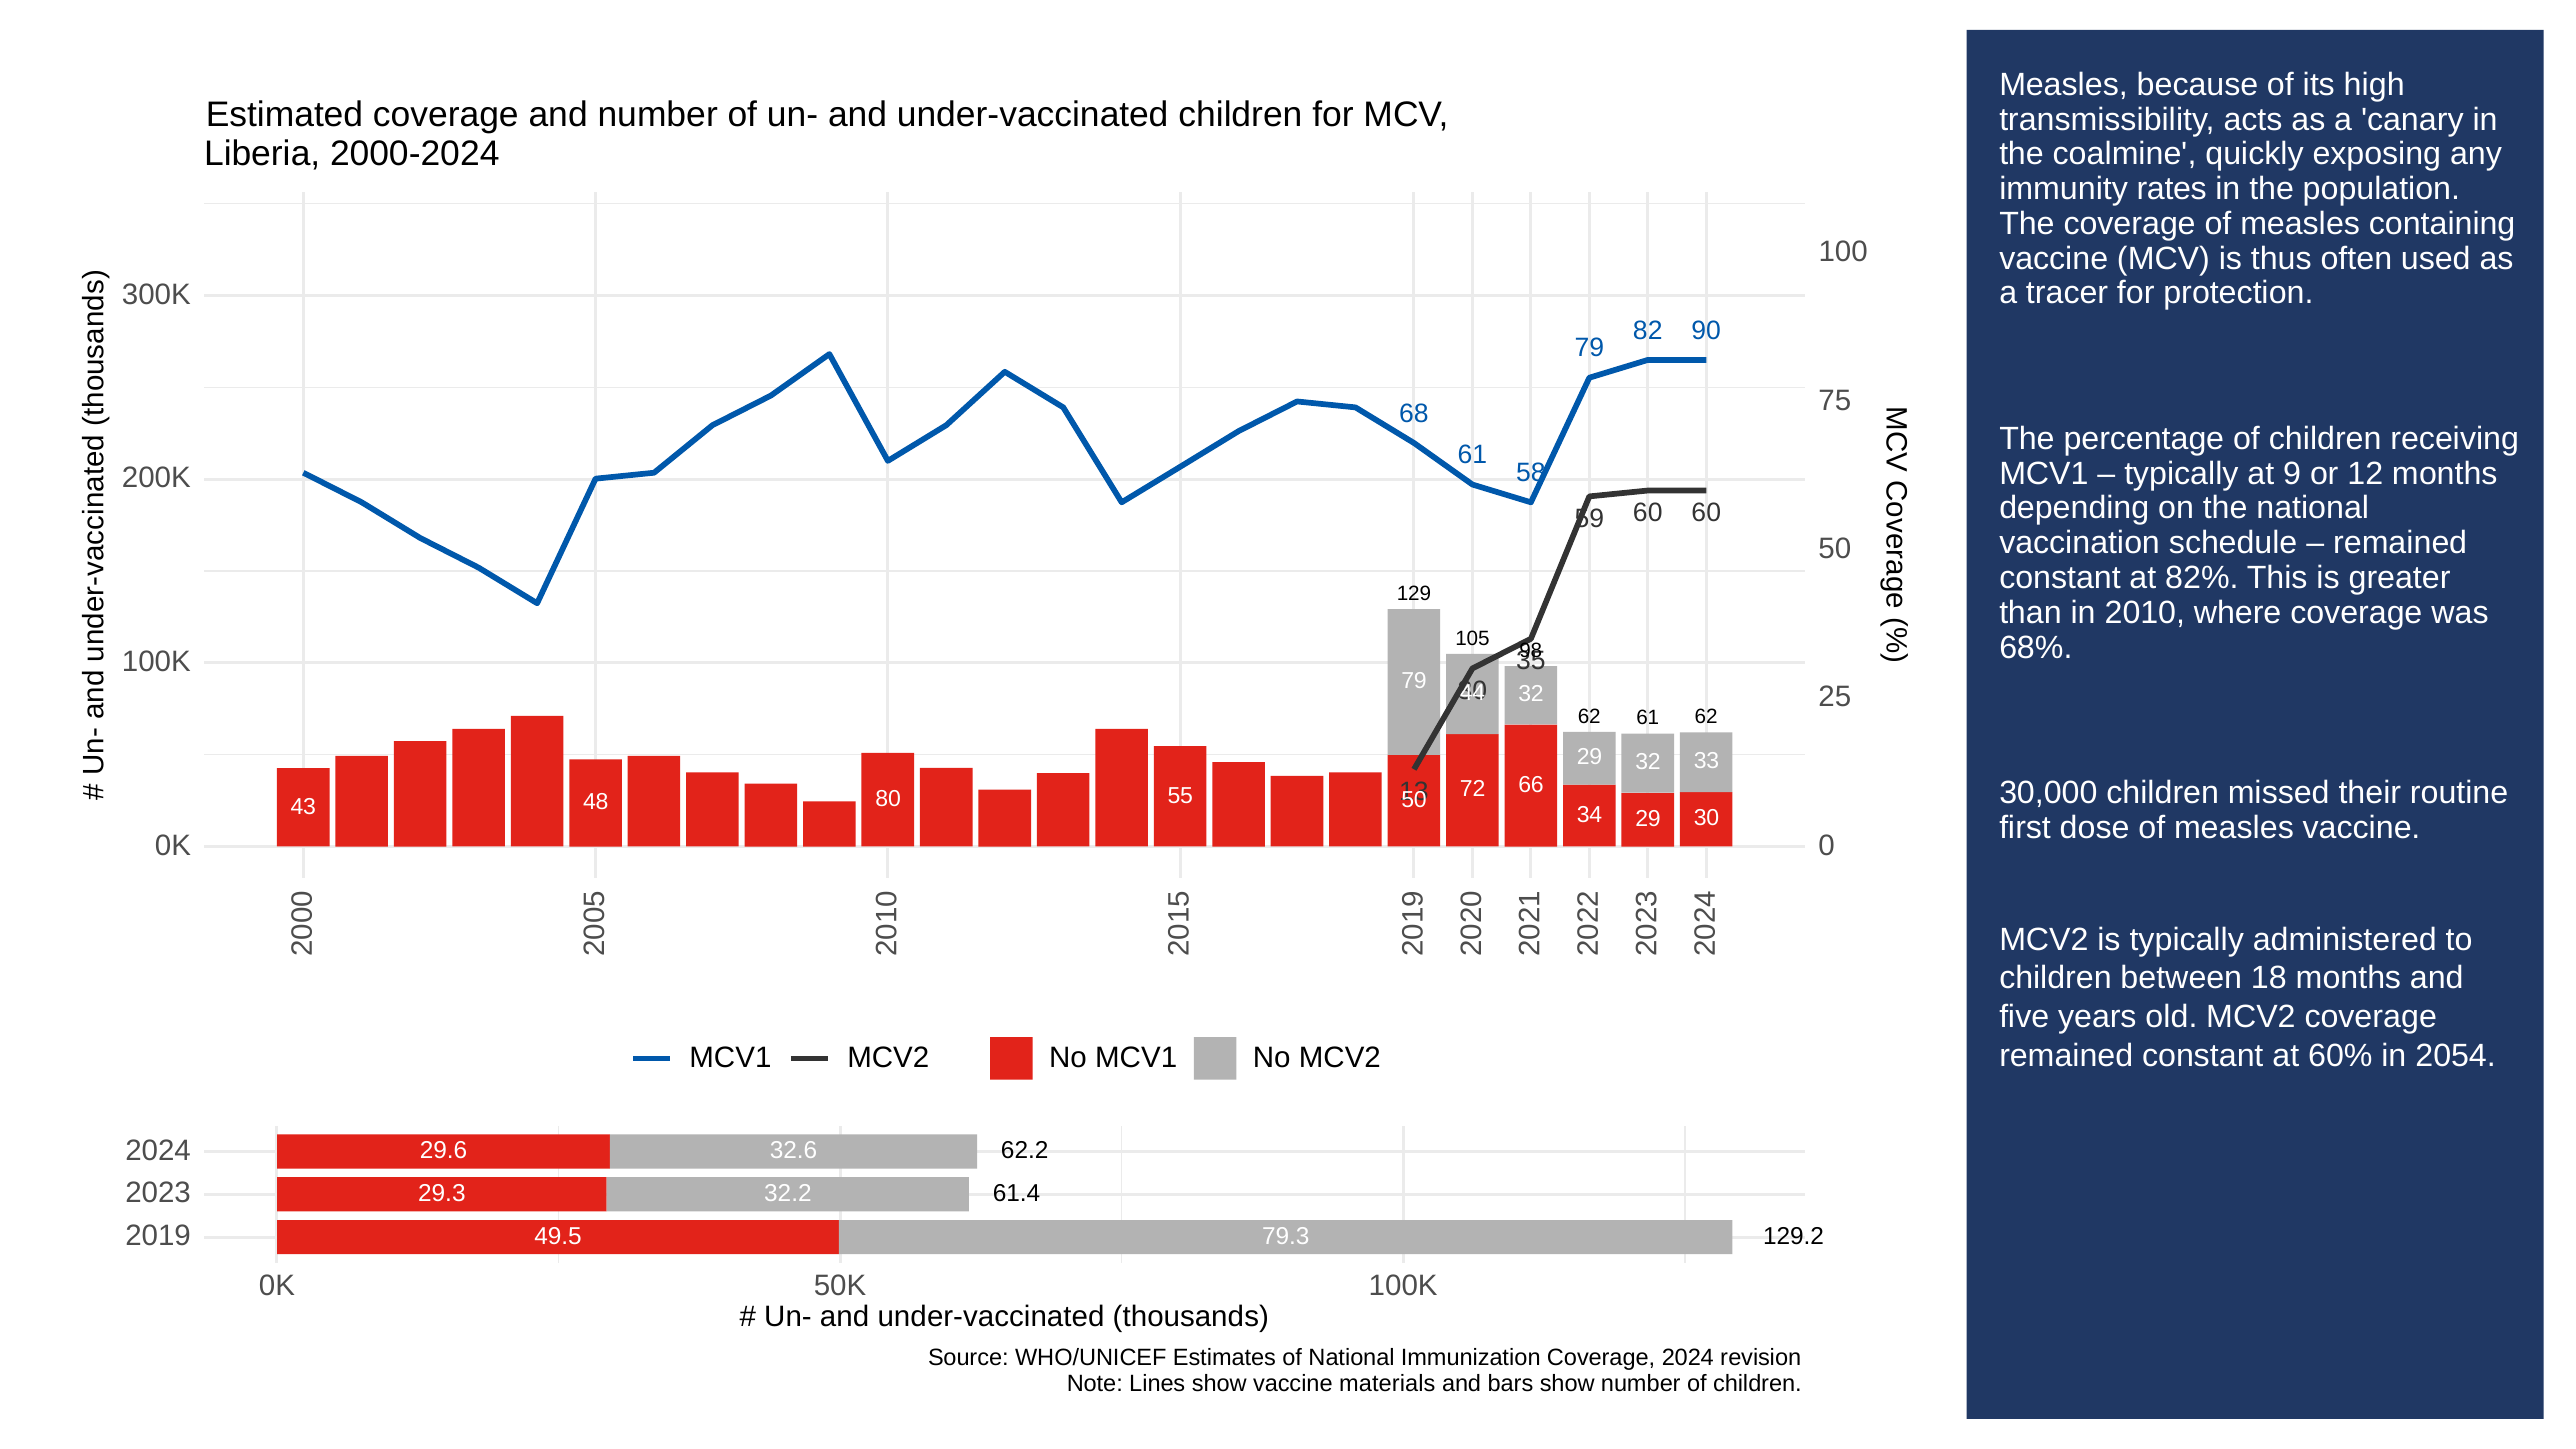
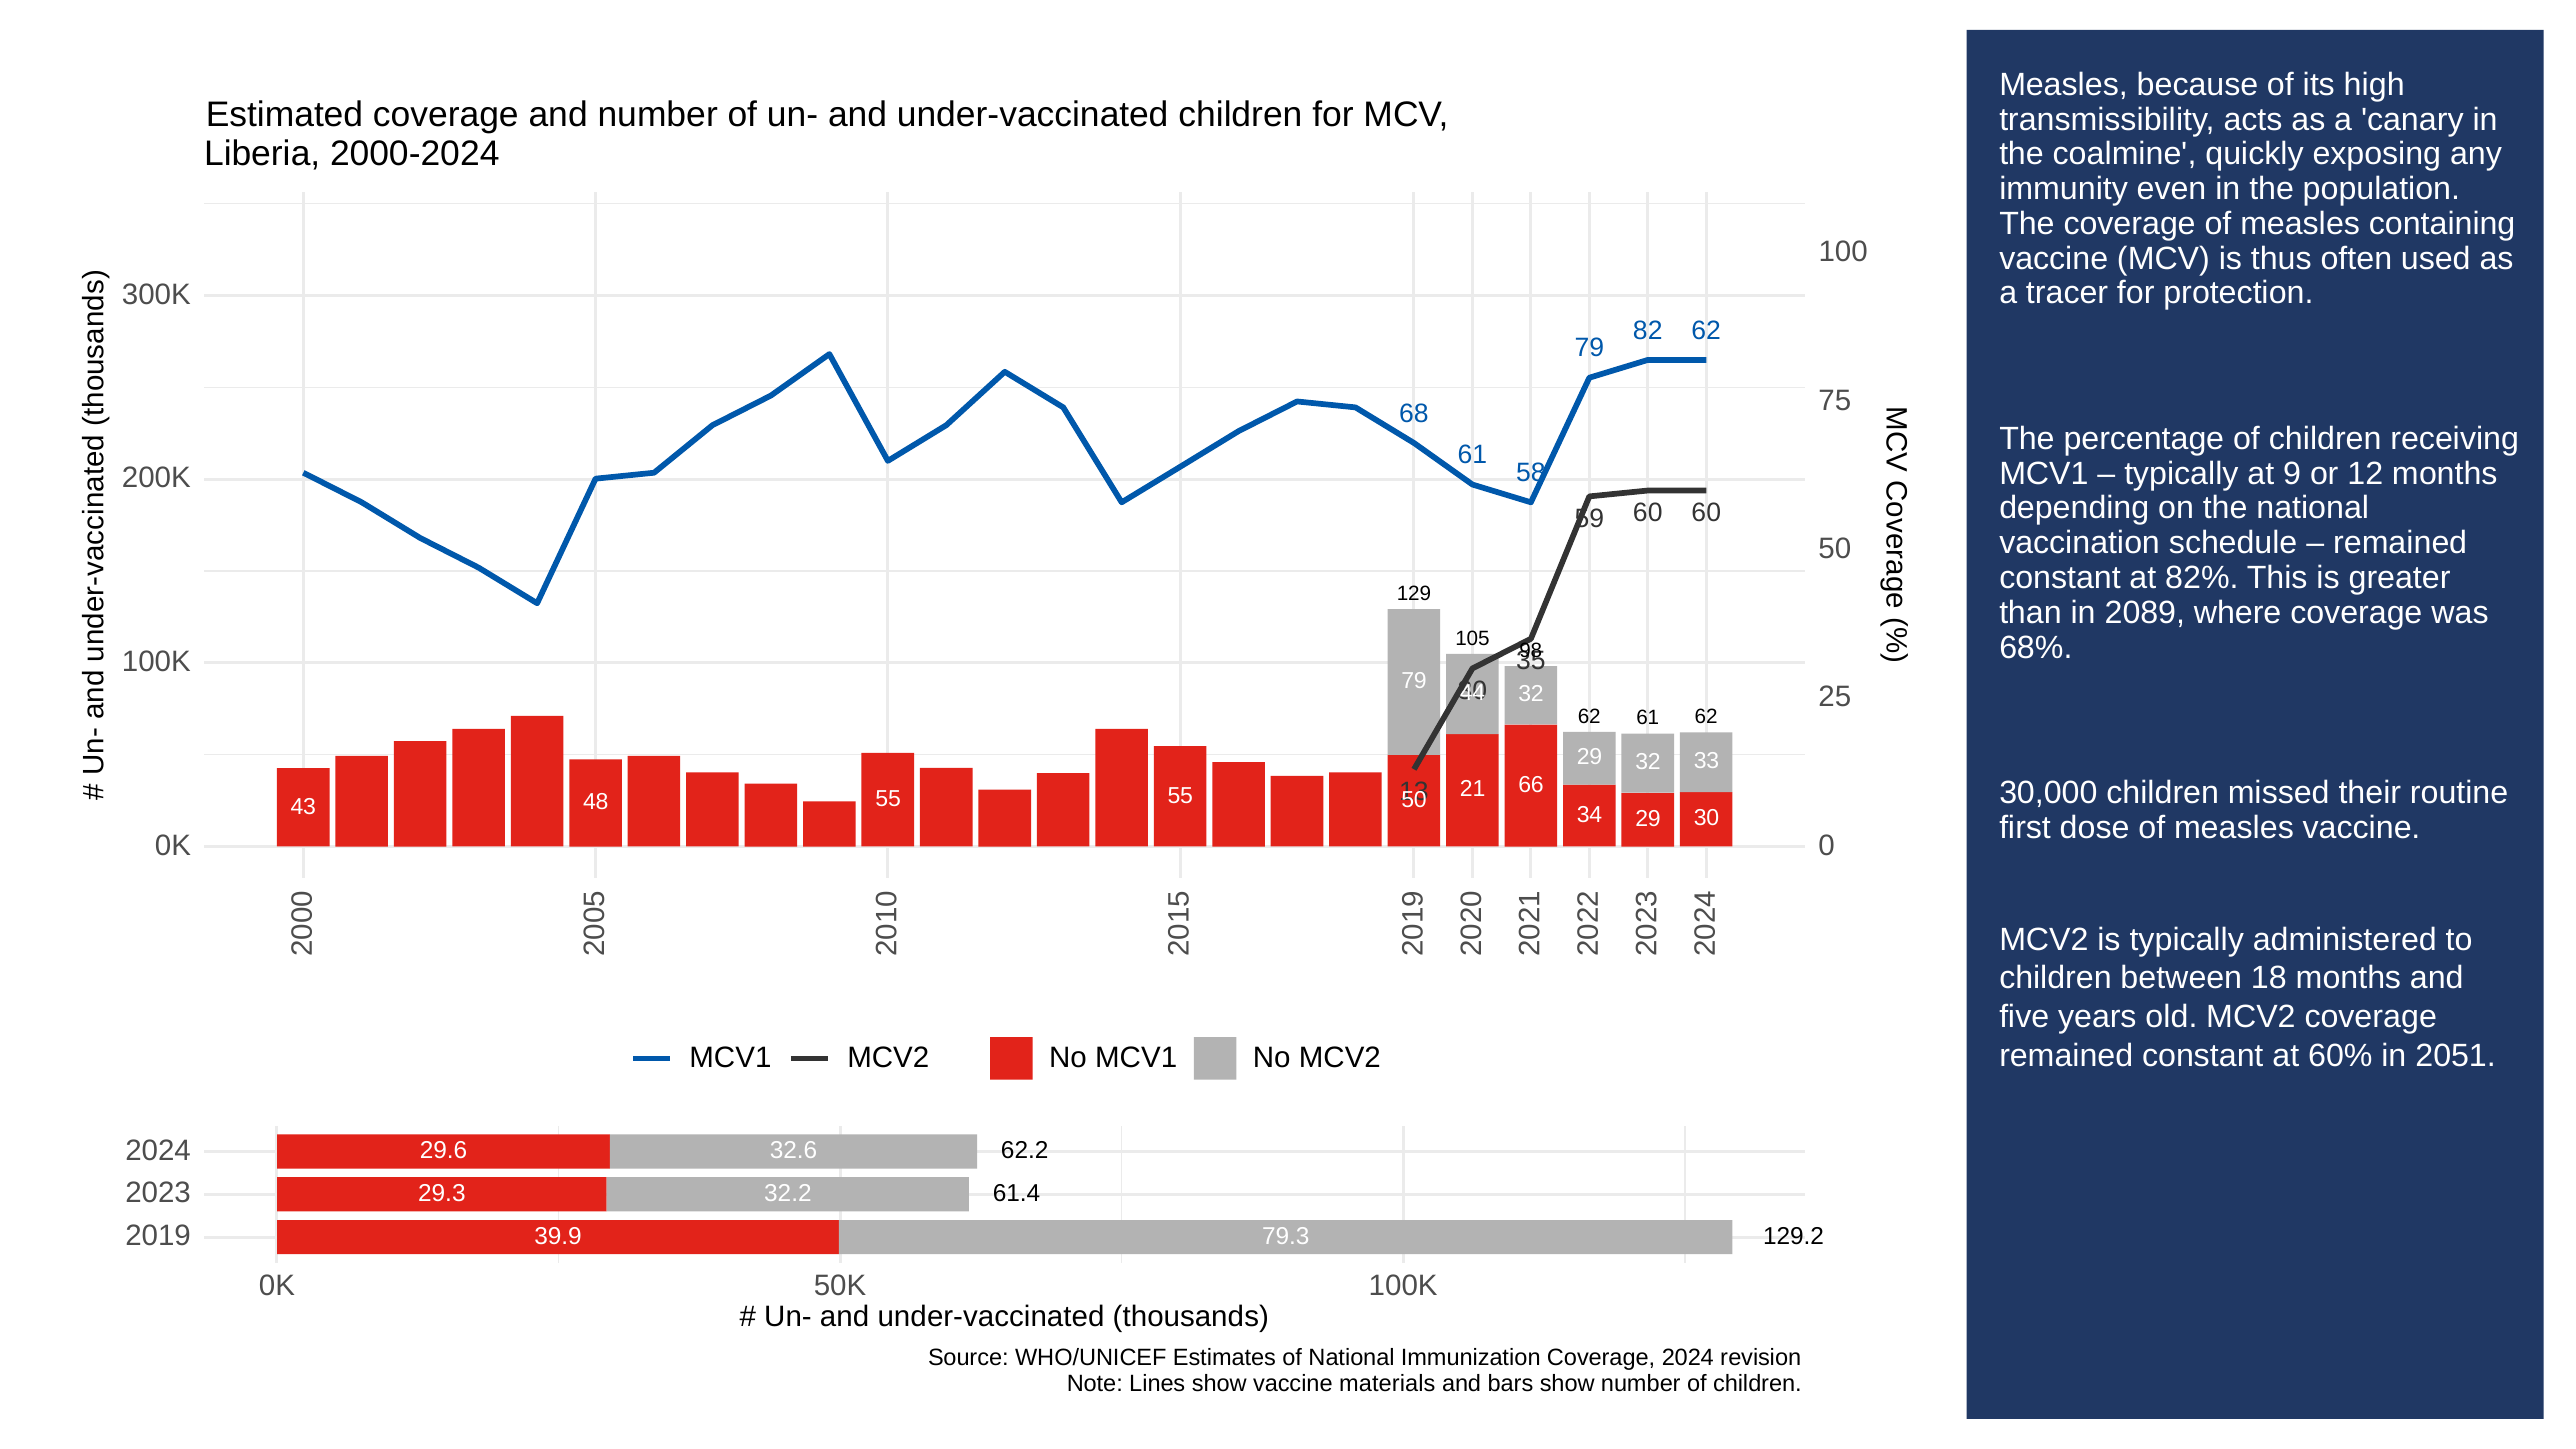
rates: rates -> even (2172, 189)
82 90: 90 -> 62 (1706, 330)
2010: 2010 -> 2089 (2145, 613)
48 80: 80 -> 55 (888, 799)
72: 72 -> 21 (1473, 789)
2054: 2054 -> 2051 (2456, 1056)
49.5: 49.5 -> 39.9 (558, 1236)
